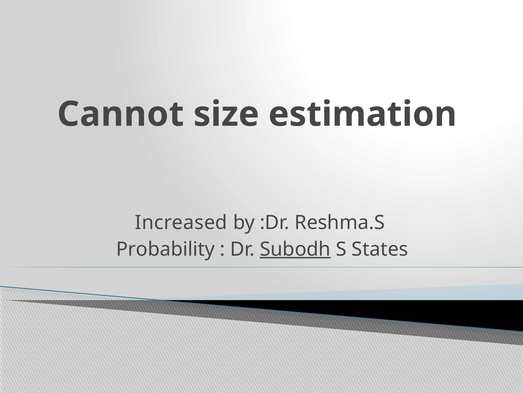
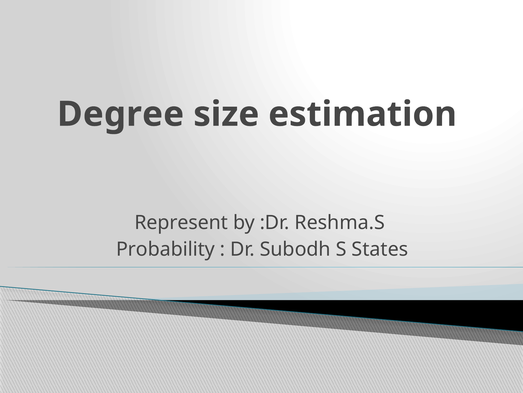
Cannot: Cannot -> Degree (121, 114)
Increased: Increased -> Represent (181, 222)
Subodh underline: present -> none (295, 249)
